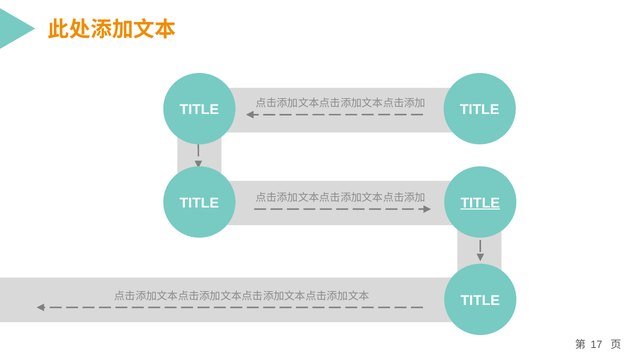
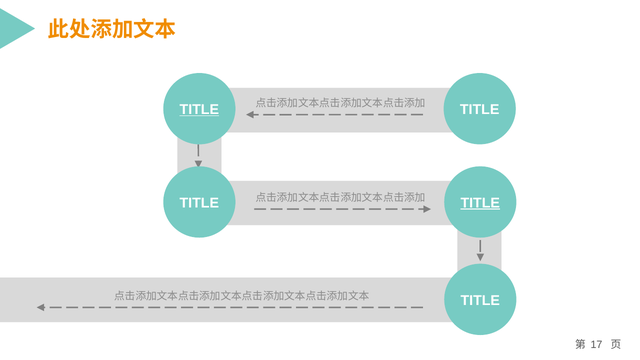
TITLE underline: none -> present (199, 110)
